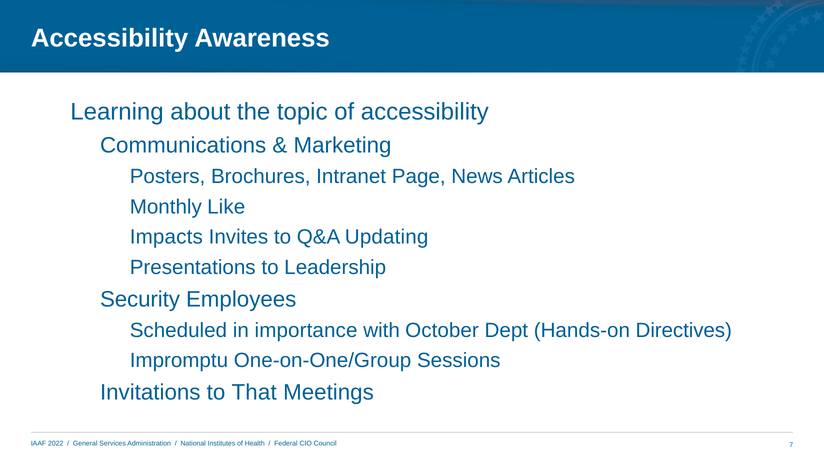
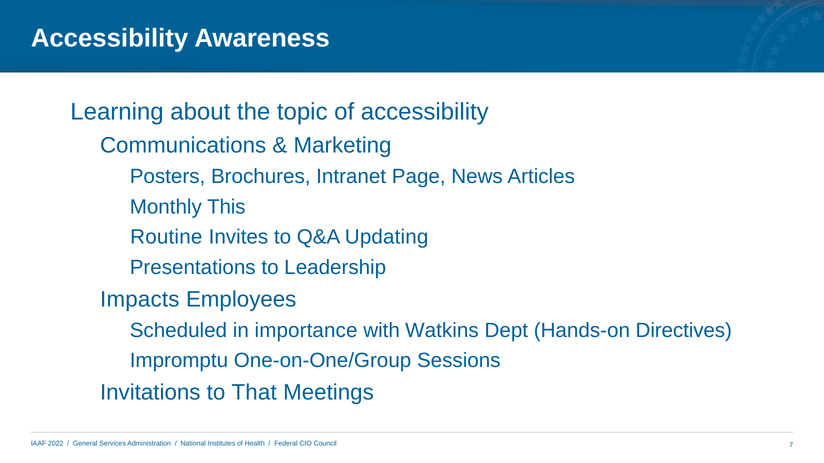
Like: Like -> This (226, 207)
Impacts: Impacts -> Routine (166, 237)
Security: Security -> Impacts (140, 300)
October: October -> Watkins (442, 331)
